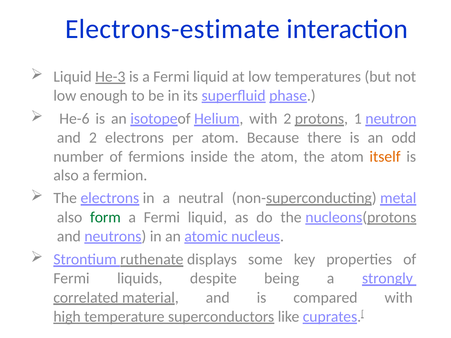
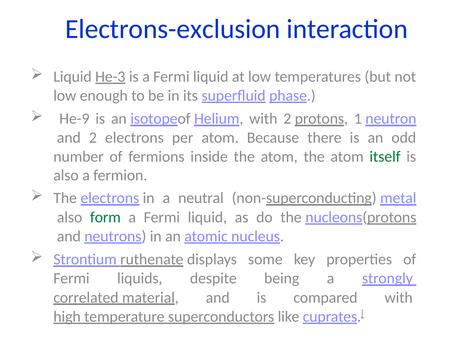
Electrons-estimate: Electrons-estimate -> Electrons-exclusion (173, 29)
He-6: He-6 -> He-9 (74, 119)
itself colour: orange -> green (385, 157)
